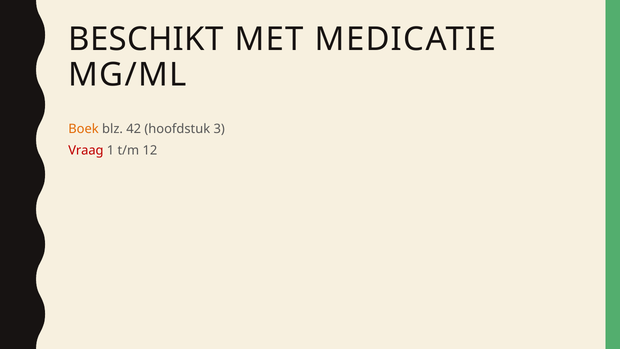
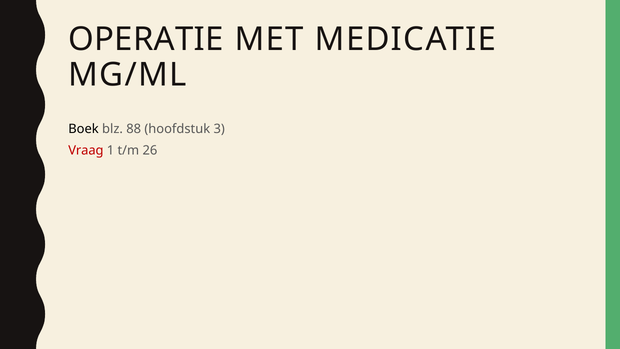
BESCHIKT: BESCHIKT -> OPERATIE (146, 39)
Boek colour: orange -> black (84, 129)
42: 42 -> 88 (134, 129)
12: 12 -> 26 (150, 150)
